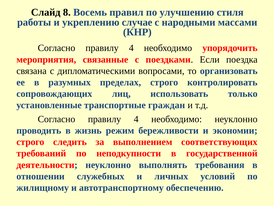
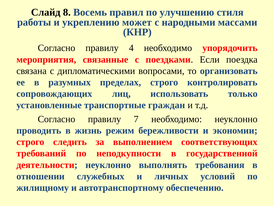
случае: случае -> может (137, 22)
4: 4 -> 7 (136, 119)
